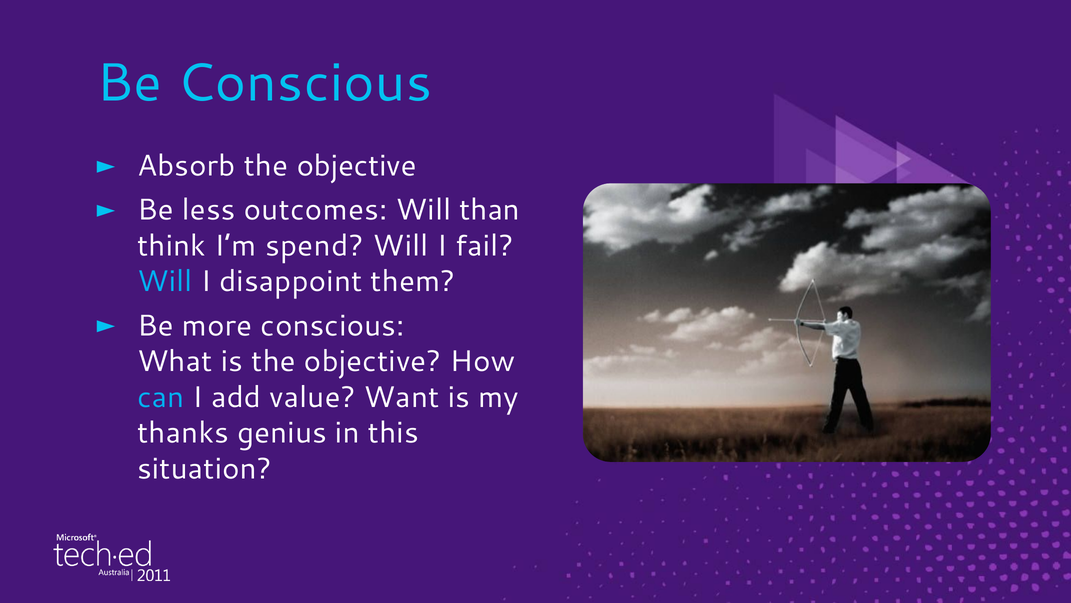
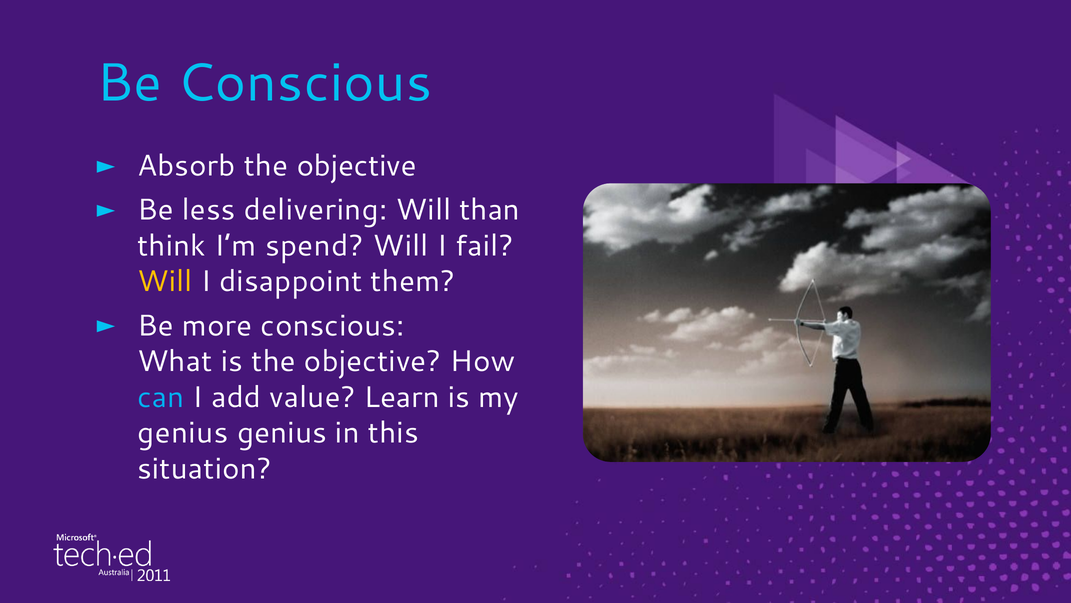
outcomes: outcomes -> delivering (316, 210)
Will colour: light blue -> yellow (165, 281)
Want: Want -> Learn (402, 397)
thanks: thanks -> genius (183, 433)
